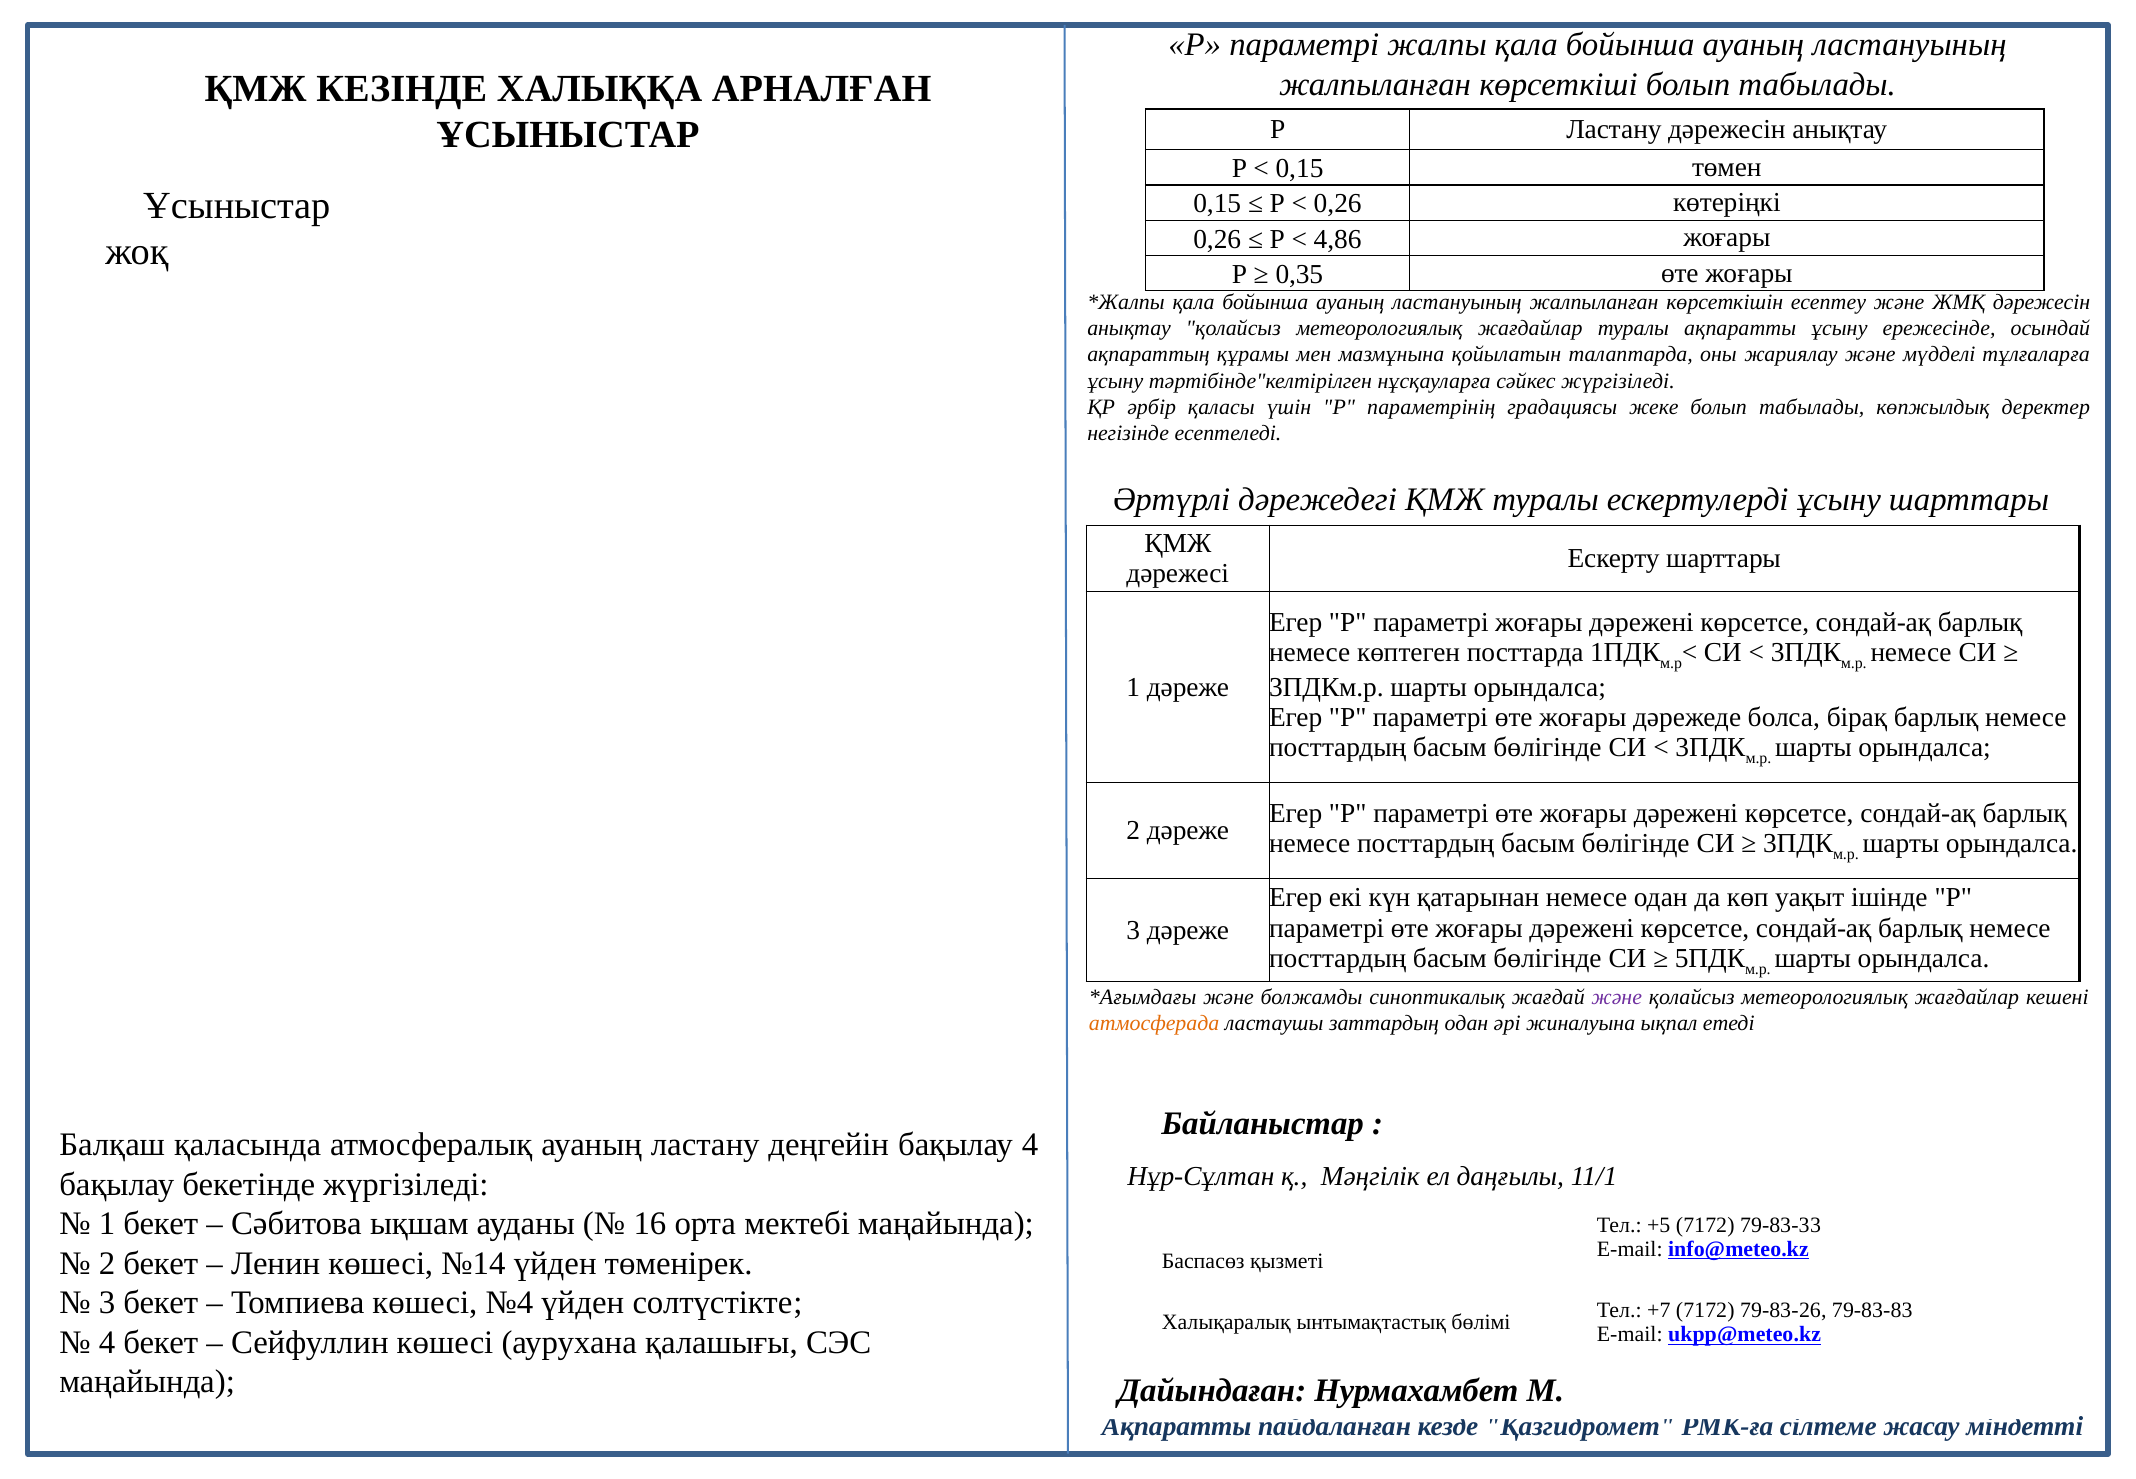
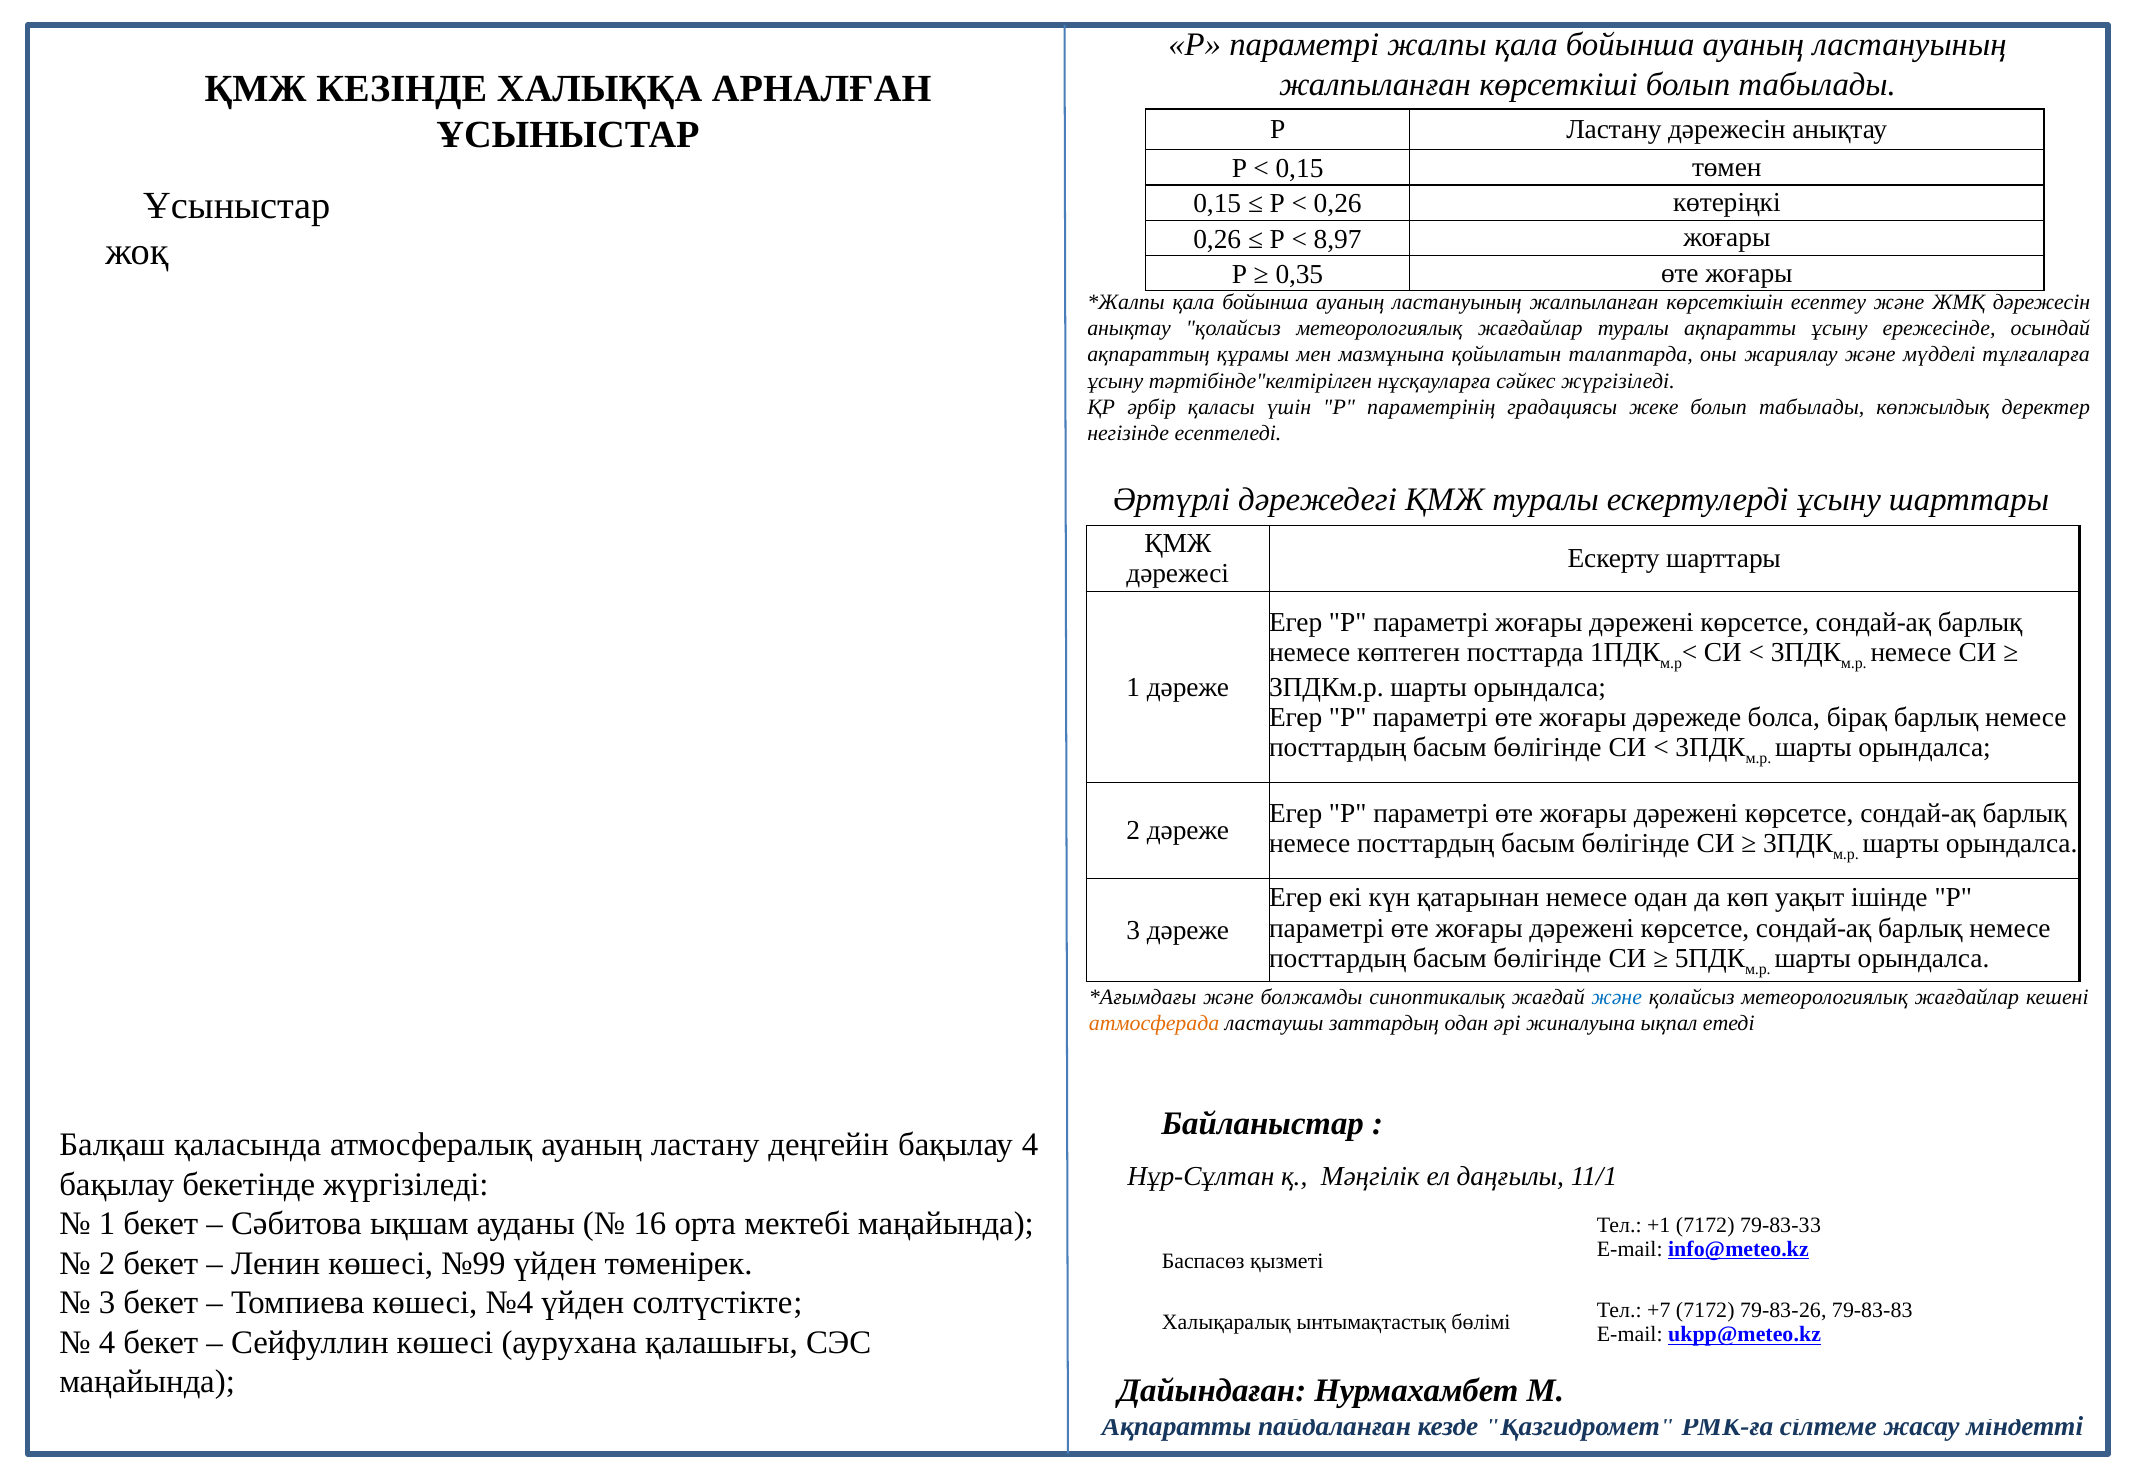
4,86: 4,86 -> 8,97 (1338, 239)
және colour: purple -> blue (1617, 997)
+5: +5 -> +1 (1659, 1225)
№14: №14 -> №99 (473, 1263)
